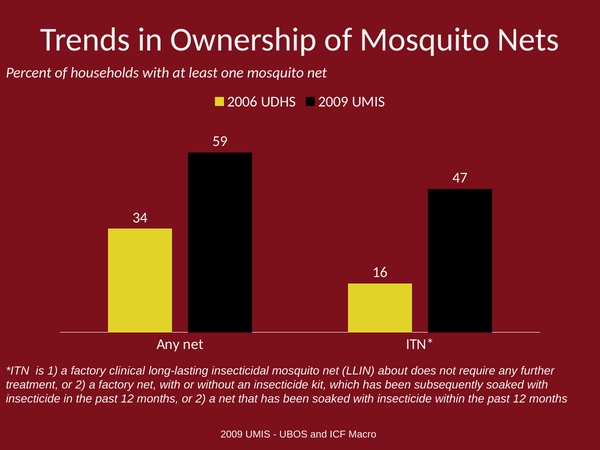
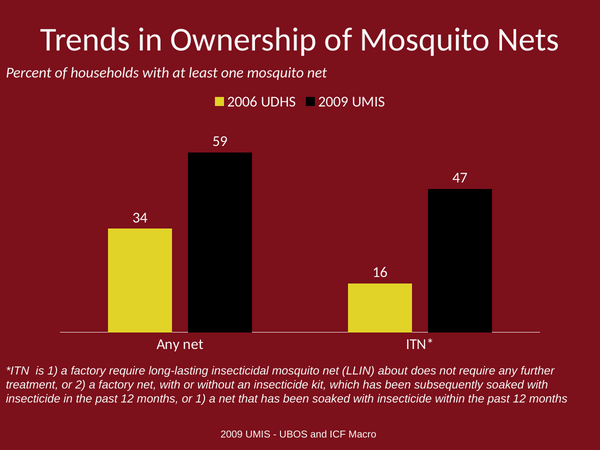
factory clinical: clinical -> require (127, 371)
months or 2: 2 -> 1 (201, 399)
